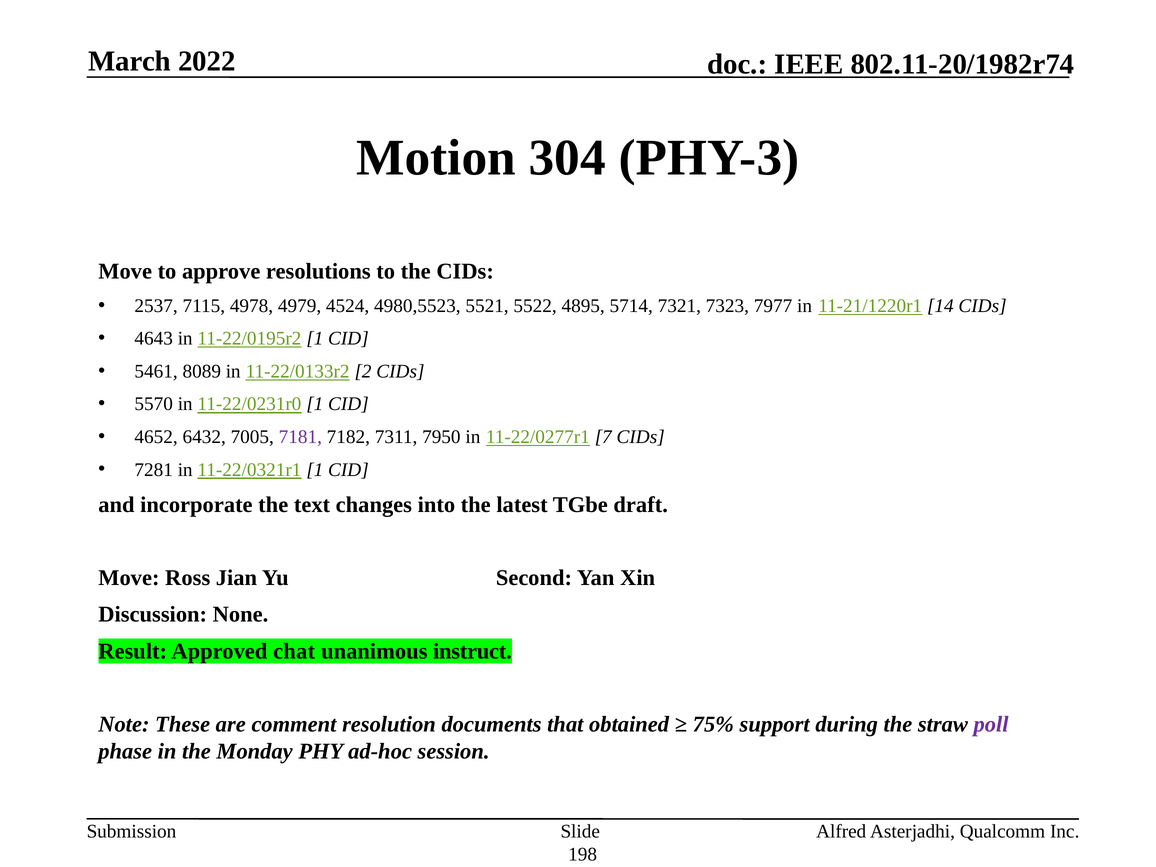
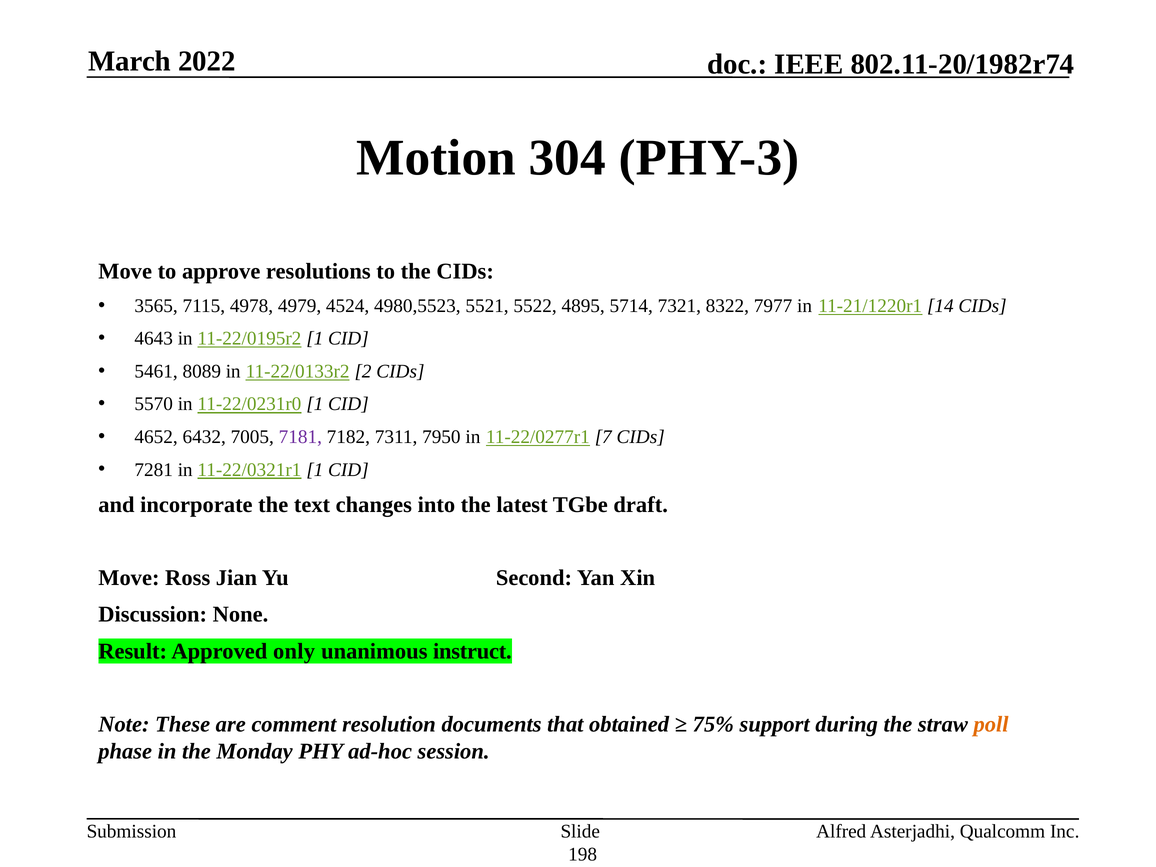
2537: 2537 -> 3565 (156, 306)
7323: 7323 -> 8322 (727, 306)
chat: chat -> only (294, 651)
poll colour: purple -> orange (991, 724)
